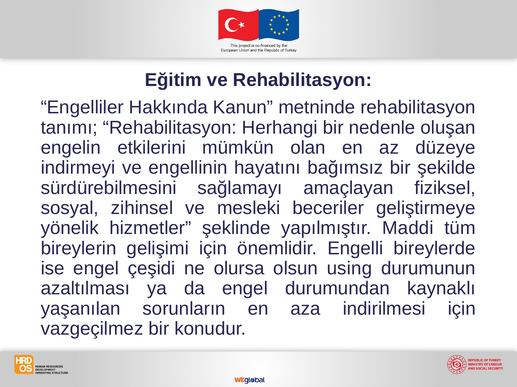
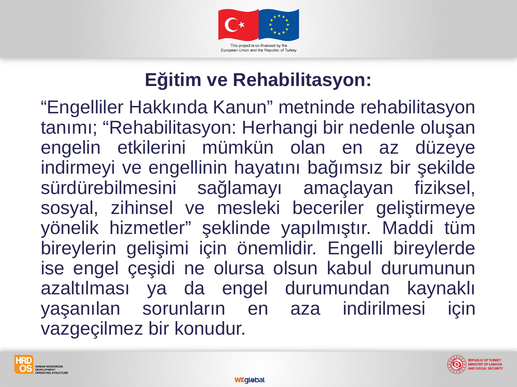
using: using -> kabul (349, 269)
